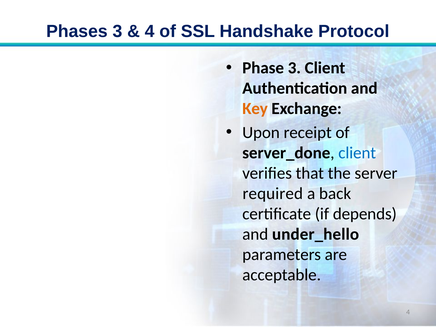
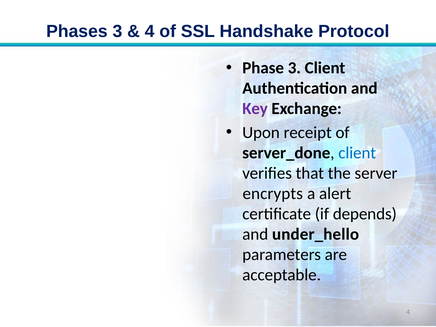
Key colour: orange -> purple (255, 109)
required: required -> encrypts (273, 194)
back: back -> alert (335, 194)
